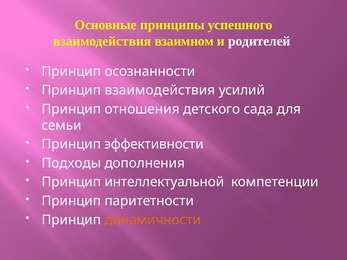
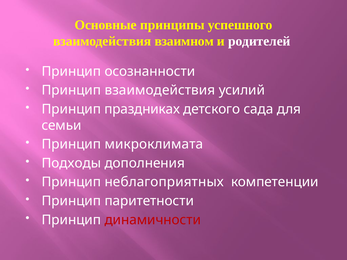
отношения: отношения -> праздниках (142, 109)
эффективности: эффективности -> микроклимата (154, 144)
интеллектуальной: интеллектуальной -> неблагоприятных (164, 182)
динамичности colour: orange -> red (153, 220)
